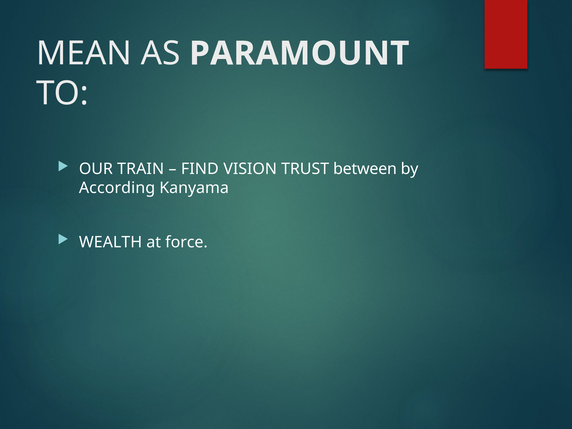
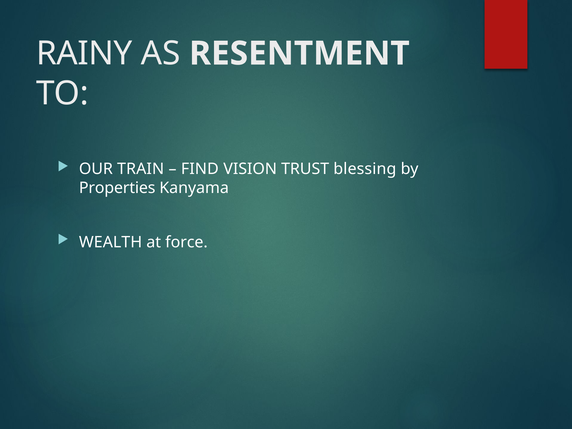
MEAN: MEAN -> RAINY (84, 54)
PARAMOUNT: PARAMOUNT -> RESENTMENT (299, 54)
between: between -> blessing (365, 169)
According: According -> Properties (117, 188)
